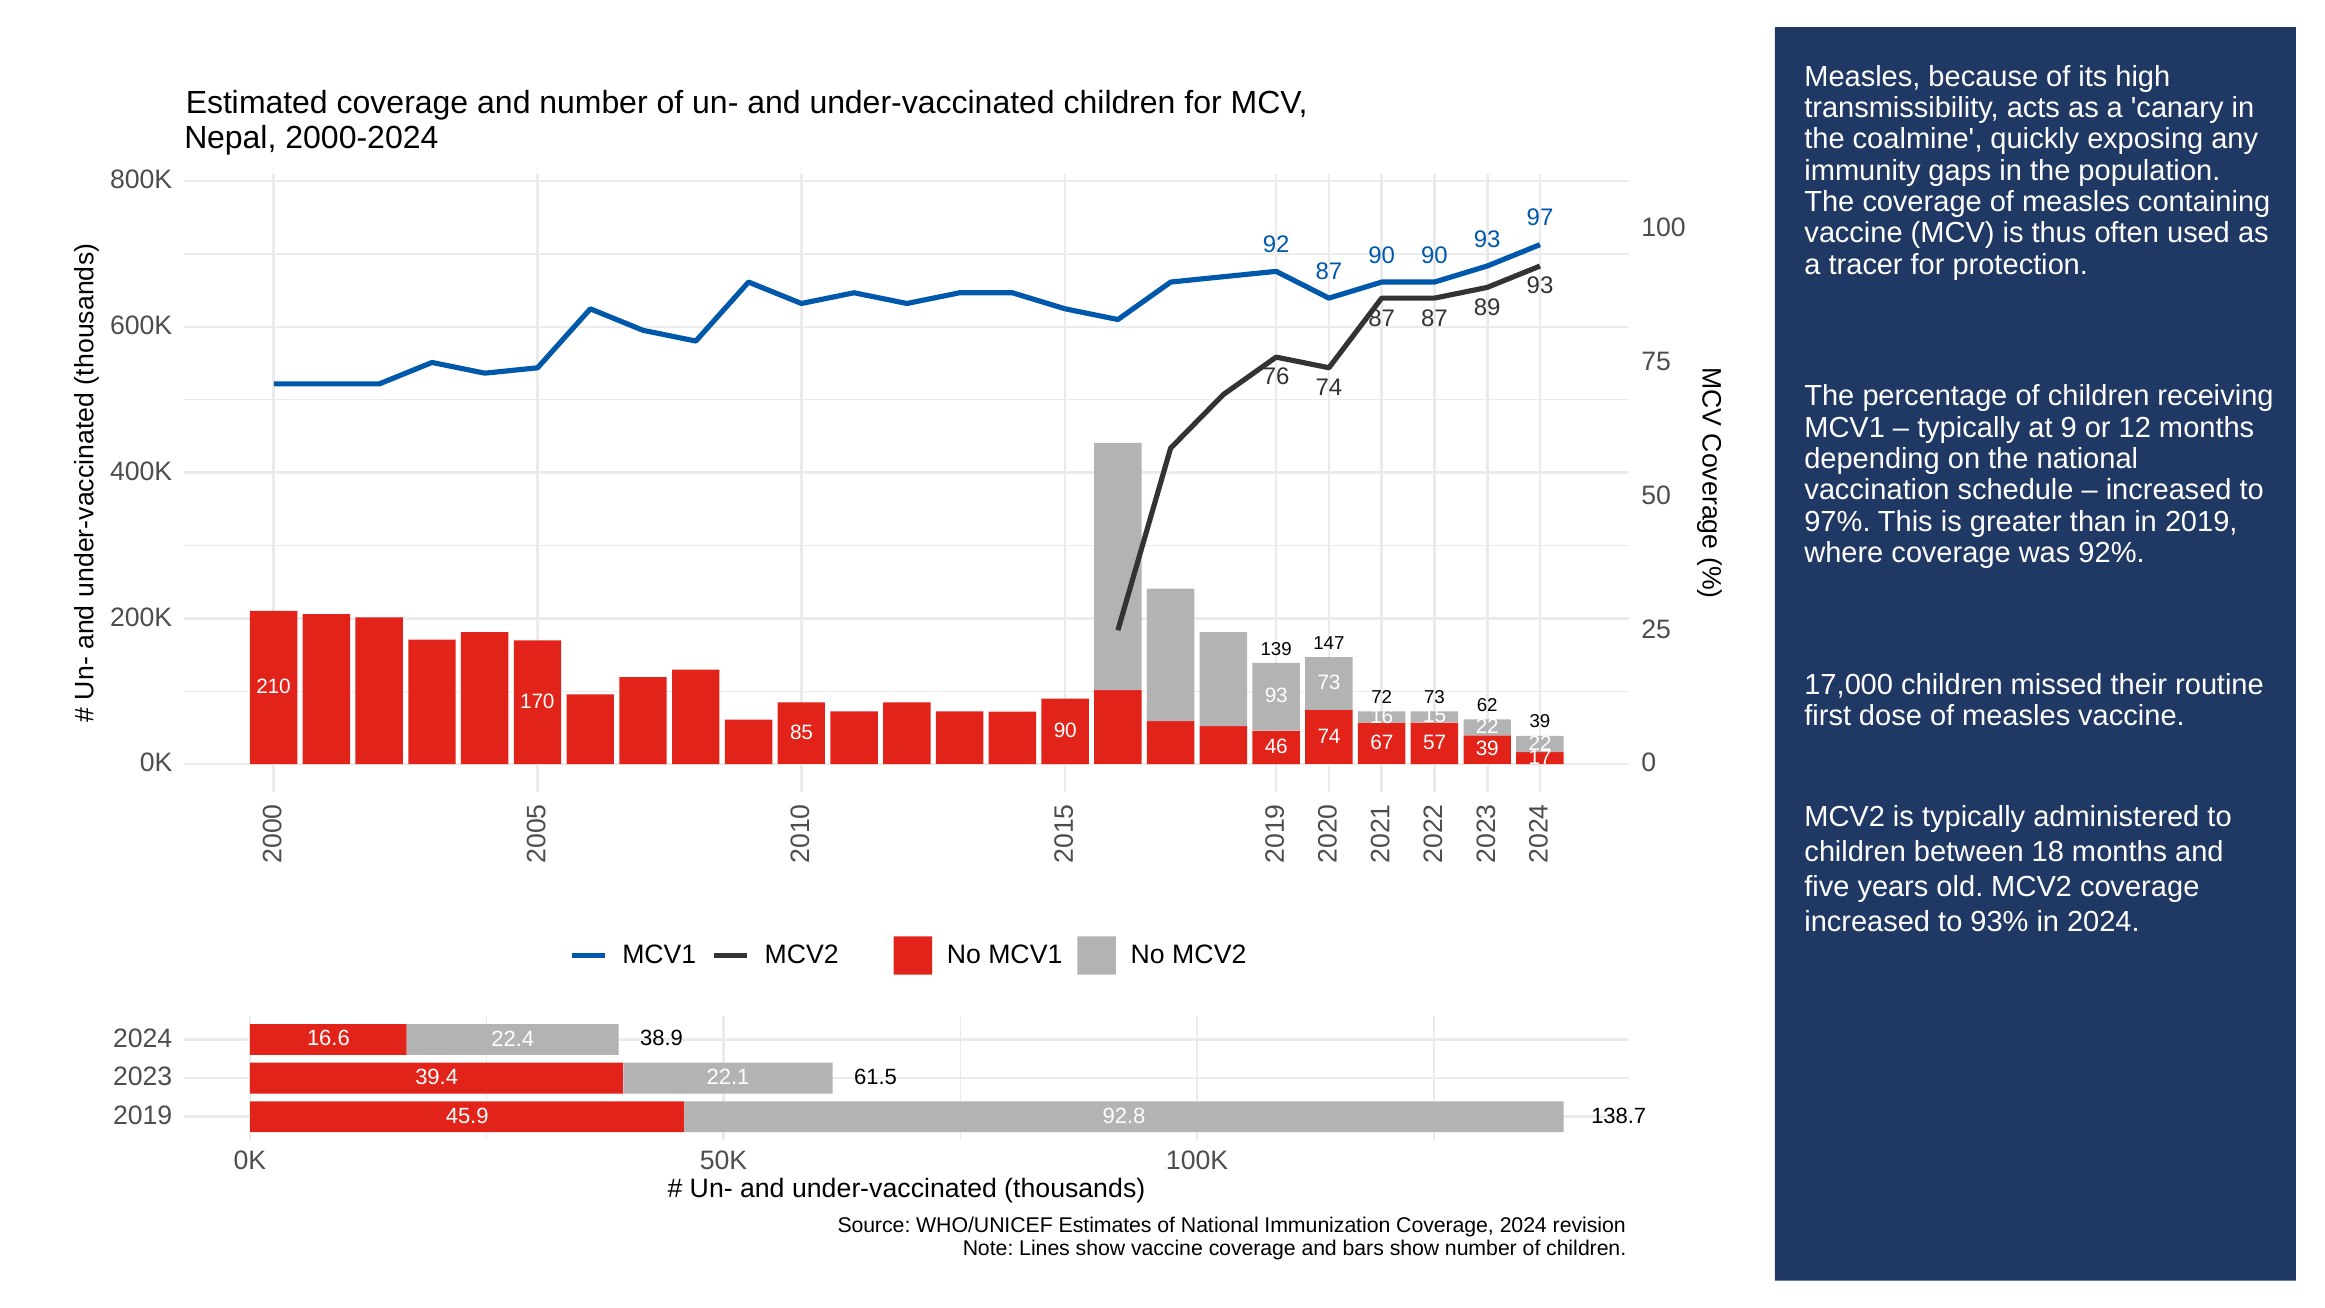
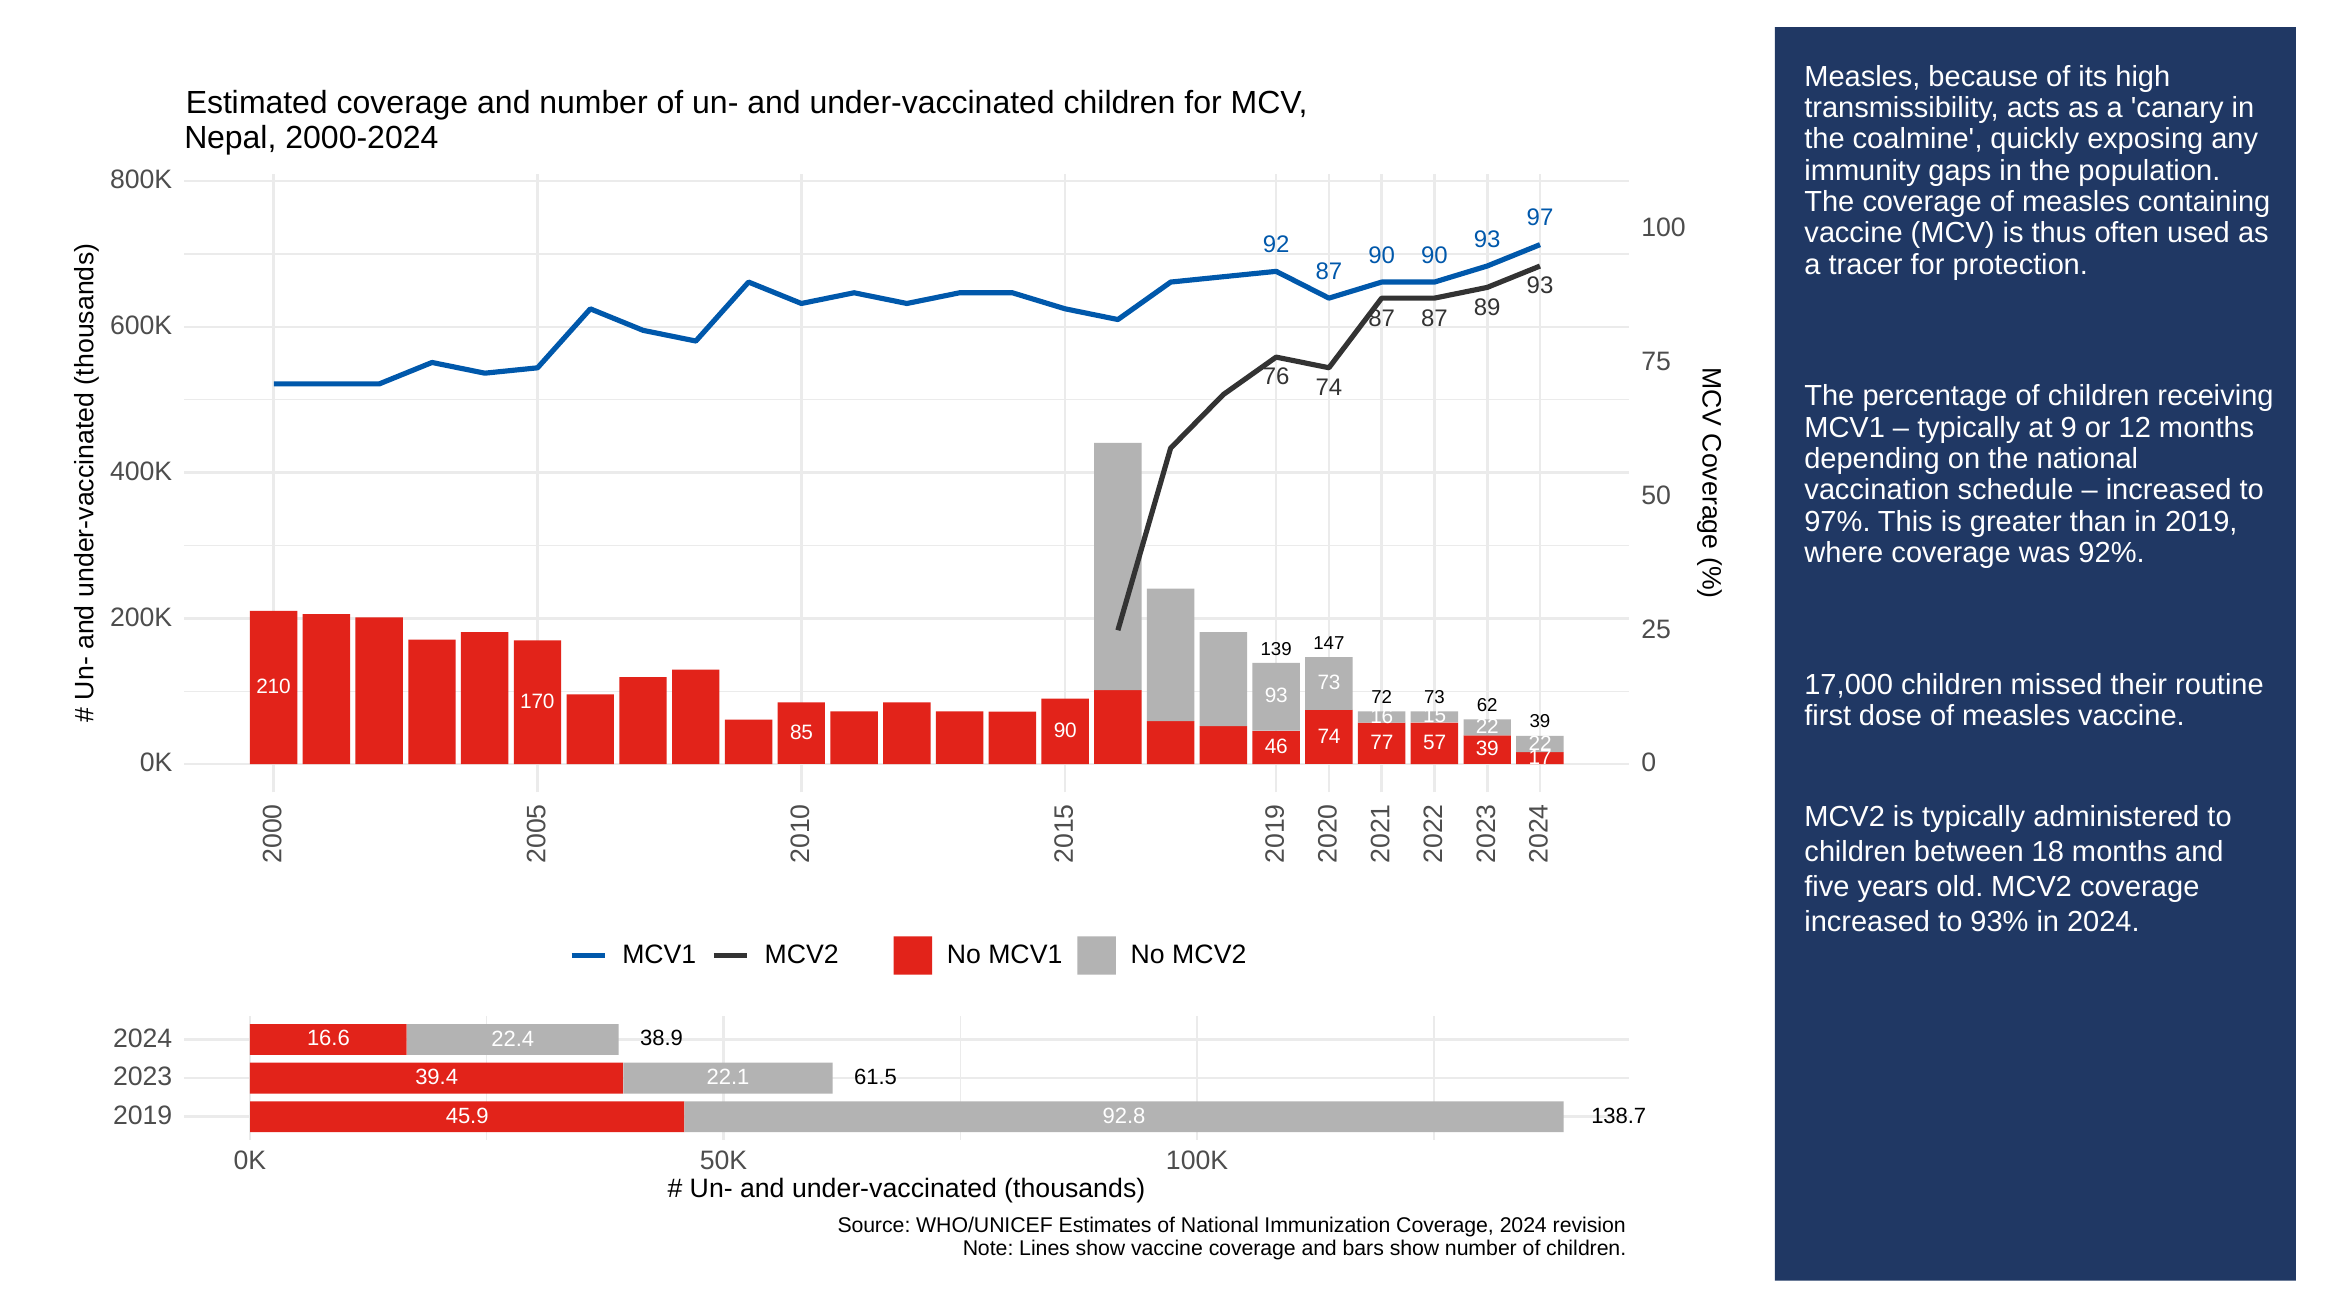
67: 67 -> 77 (1382, 743)
